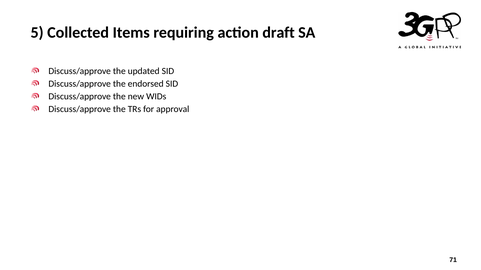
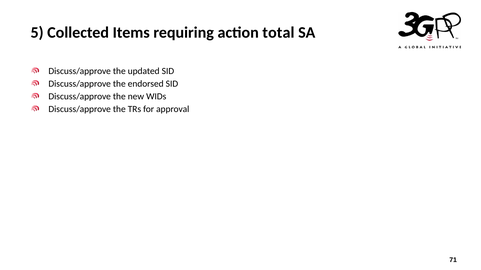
draft: draft -> total (278, 33)
